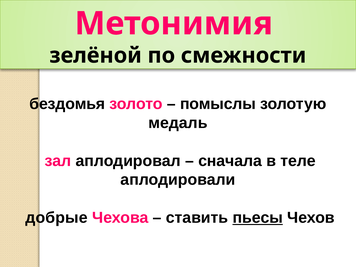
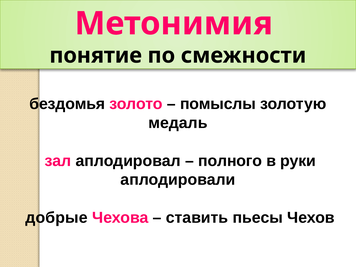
зелёной: зелёной -> понятие (96, 55)
сначала: сначала -> полного (230, 161)
теле: теле -> руки (298, 161)
пьесы underline: present -> none (258, 218)
